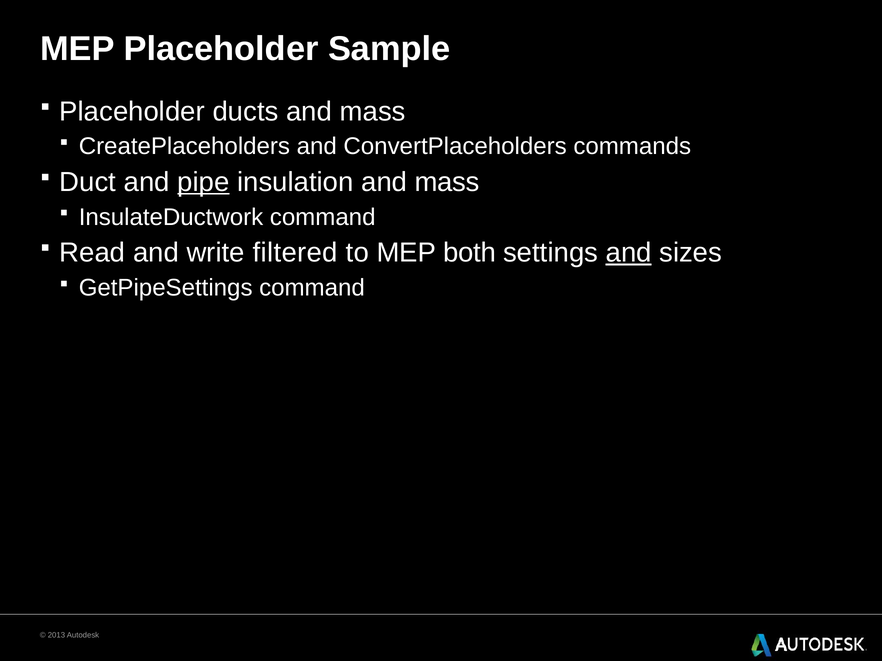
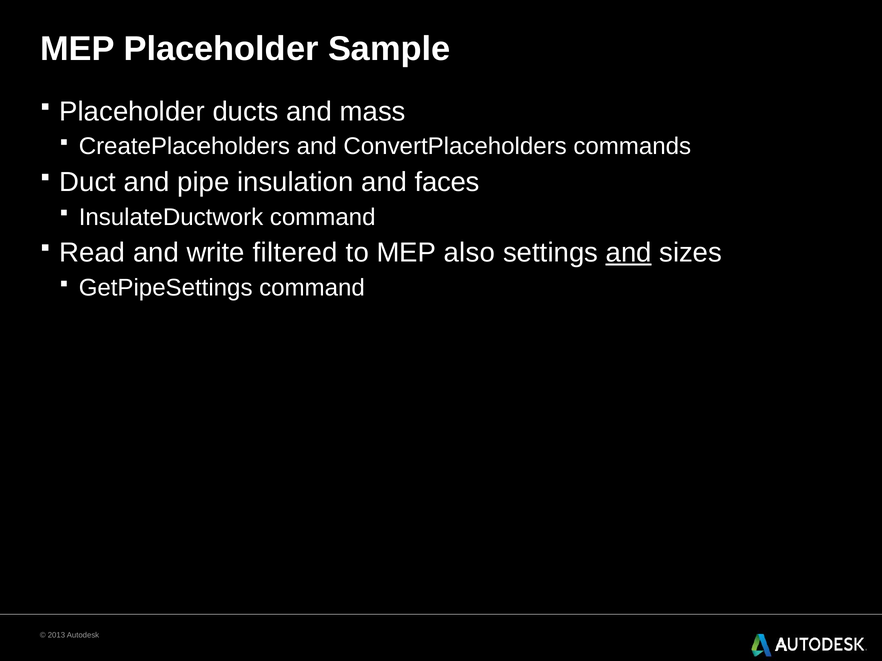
pipe underline: present -> none (203, 182)
insulation and mass: mass -> faces (447, 182)
both: both -> also (469, 253)
